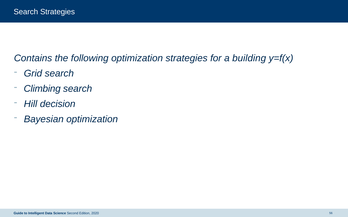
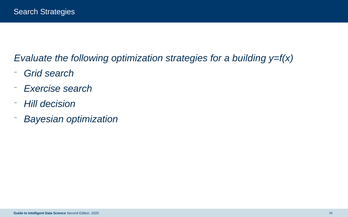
Contains: Contains -> Evaluate (33, 58)
Climbing: Climbing -> Exercise (42, 89)
